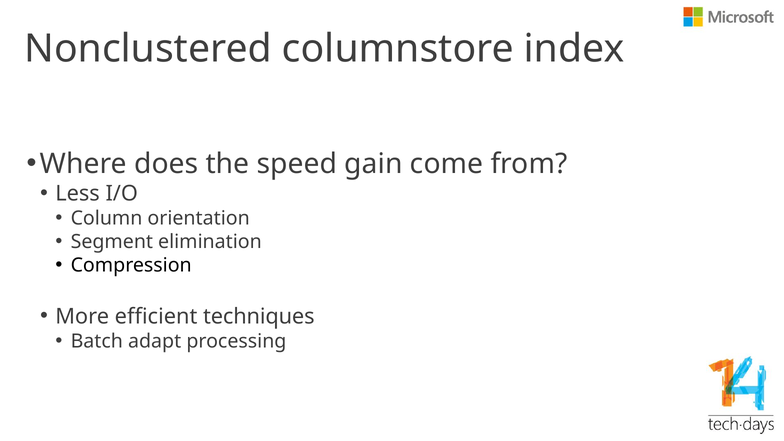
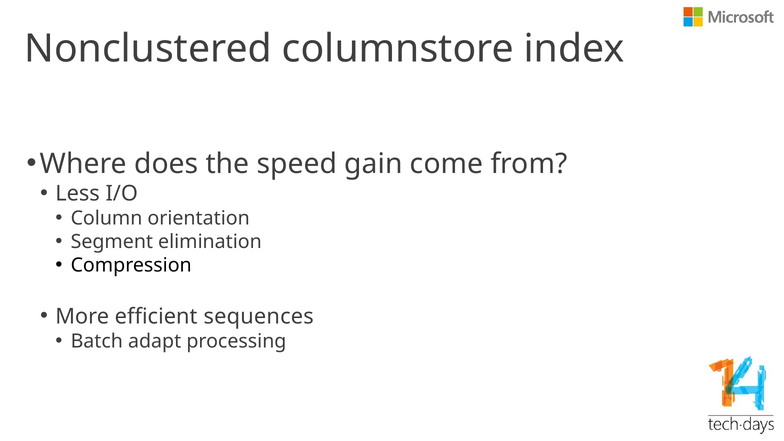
techniques: techniques -> sequences (259, 316)
